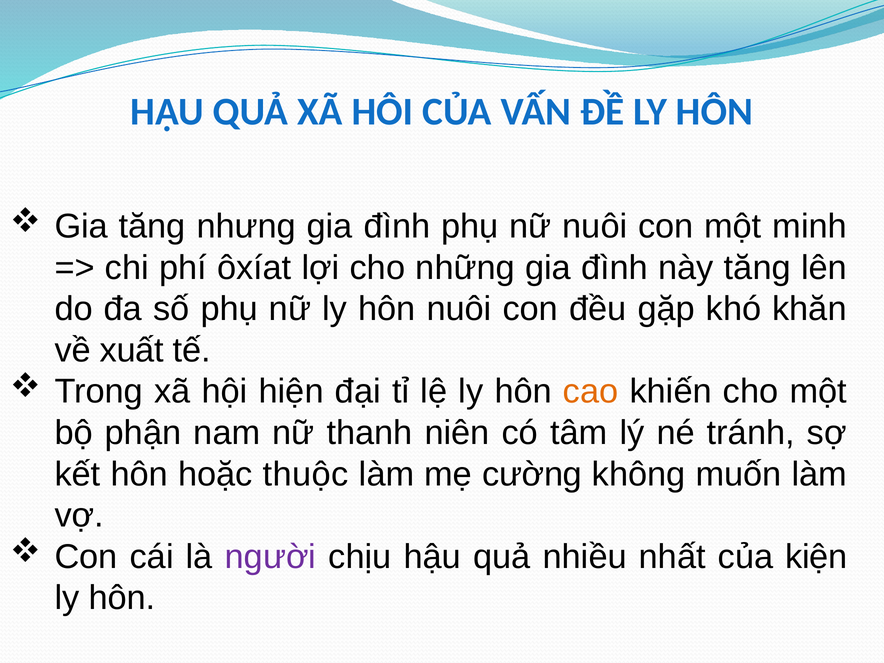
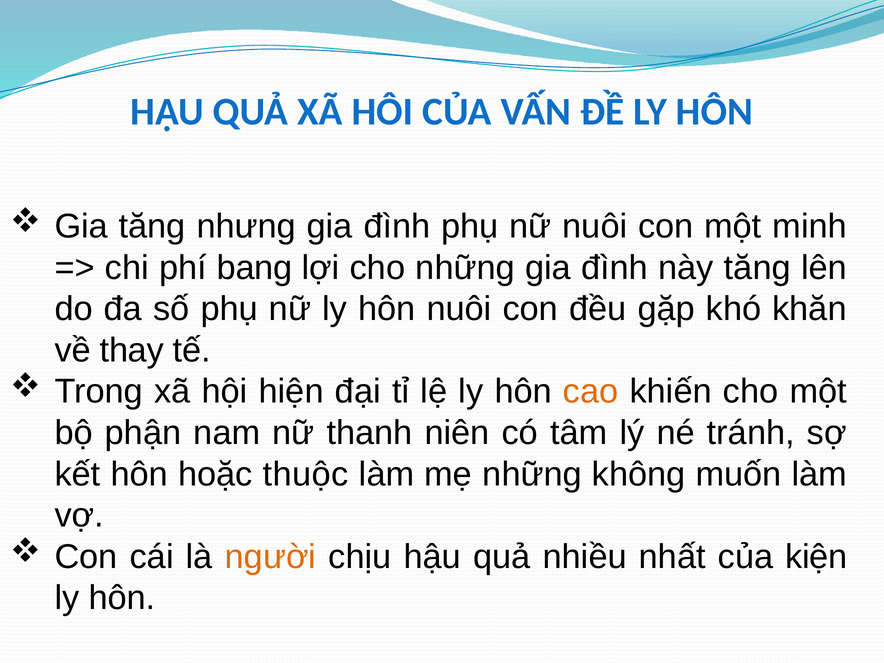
ôxíat: ôxíat -> bang (254, 268)
xuất: xuất -> thay (132, 350)
mẹ cường: cường -> những (532, 474)
người colour: purple -> orange (270, 557)
